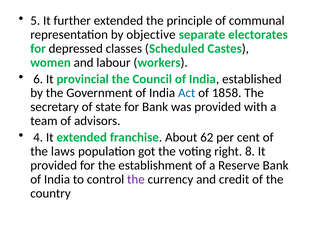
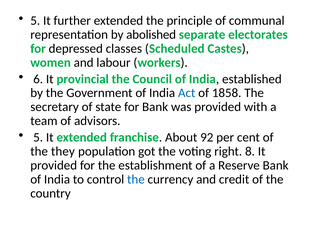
objective: objective -> abolished (151, 35)
4: 4 -> 5 (38, 138)
62: 62 -> 92 (207, 138)
laws: laws -> they (63, 152)
the colour: purple -> blue (136, 180)
